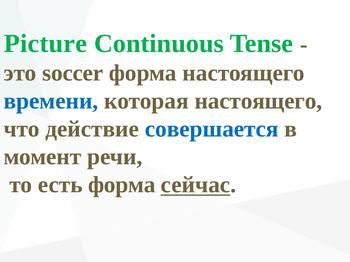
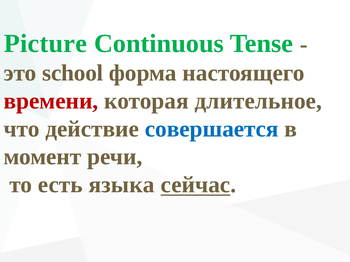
soccer: soccer -> school (73, 73)
времени colour: blue -> red (51, 101)
которая настоящего: настоящего -> длительное (258, 101)
есть форма: форма -> языка (122, 185)
